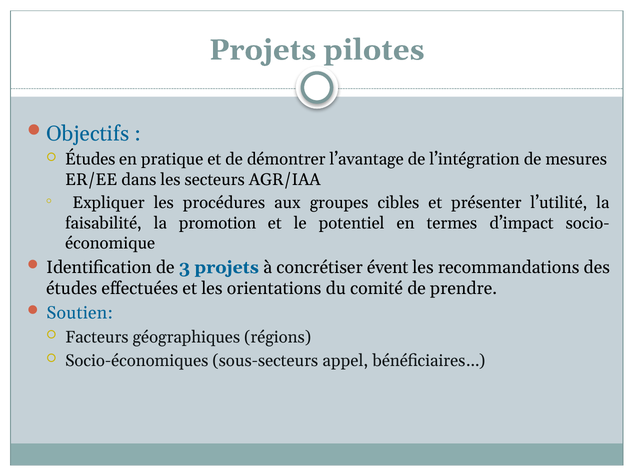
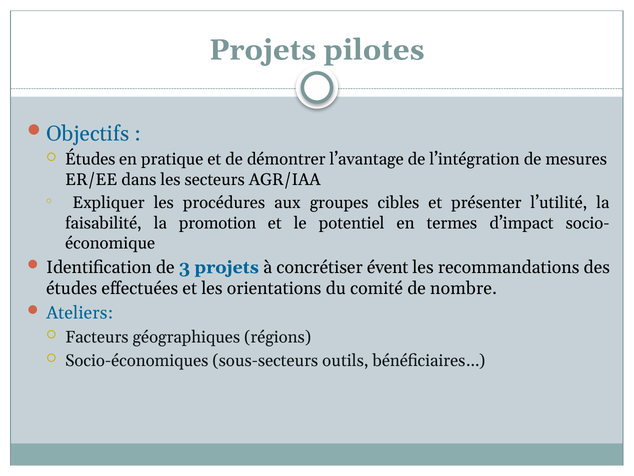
prendre: prendre -> nombre (464, 288)
Soutien: Soutien -> Ateliers (80, 313)
appel: appel -> outils (345, 360)
